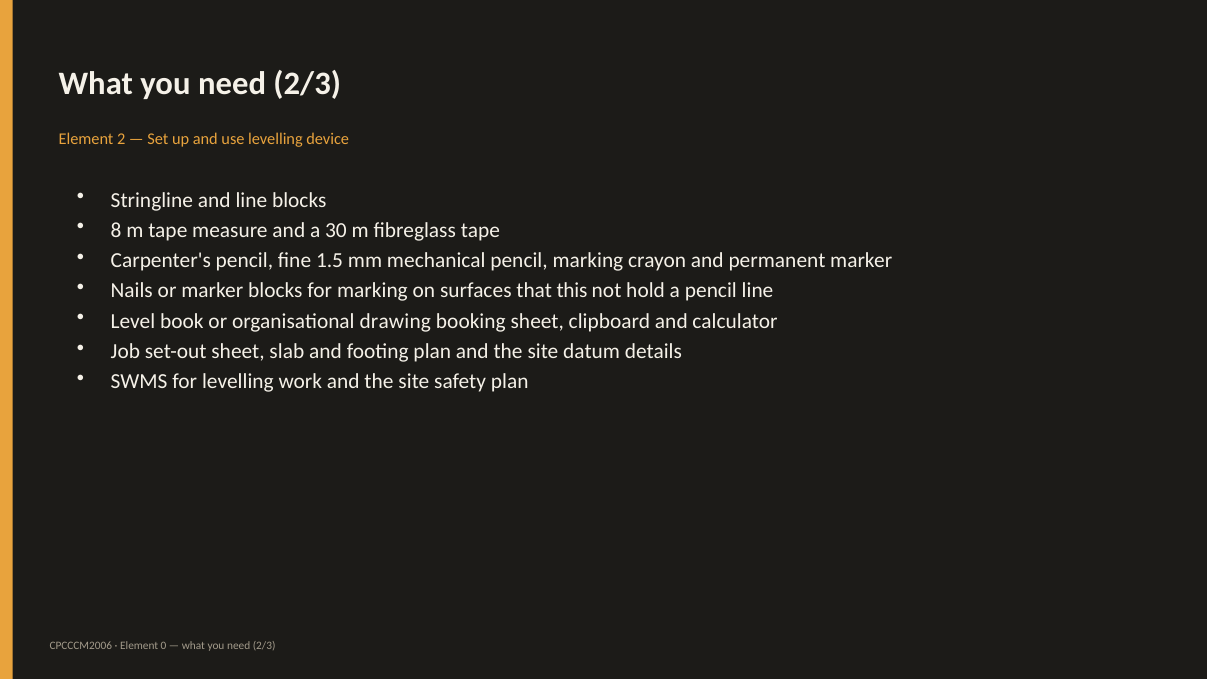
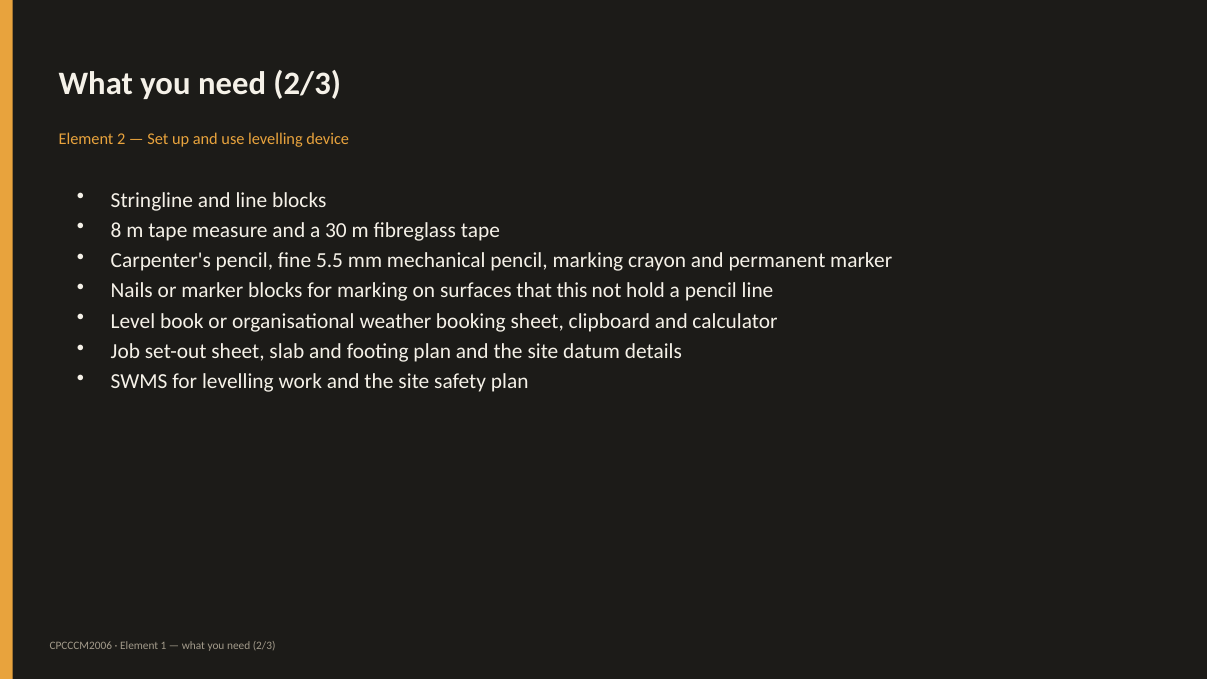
1.5: 1.5 -> 5.5 (330, 261)
drawing: drawing -> weather (395, 321)
0: 0 -> 1 (164, 646)
